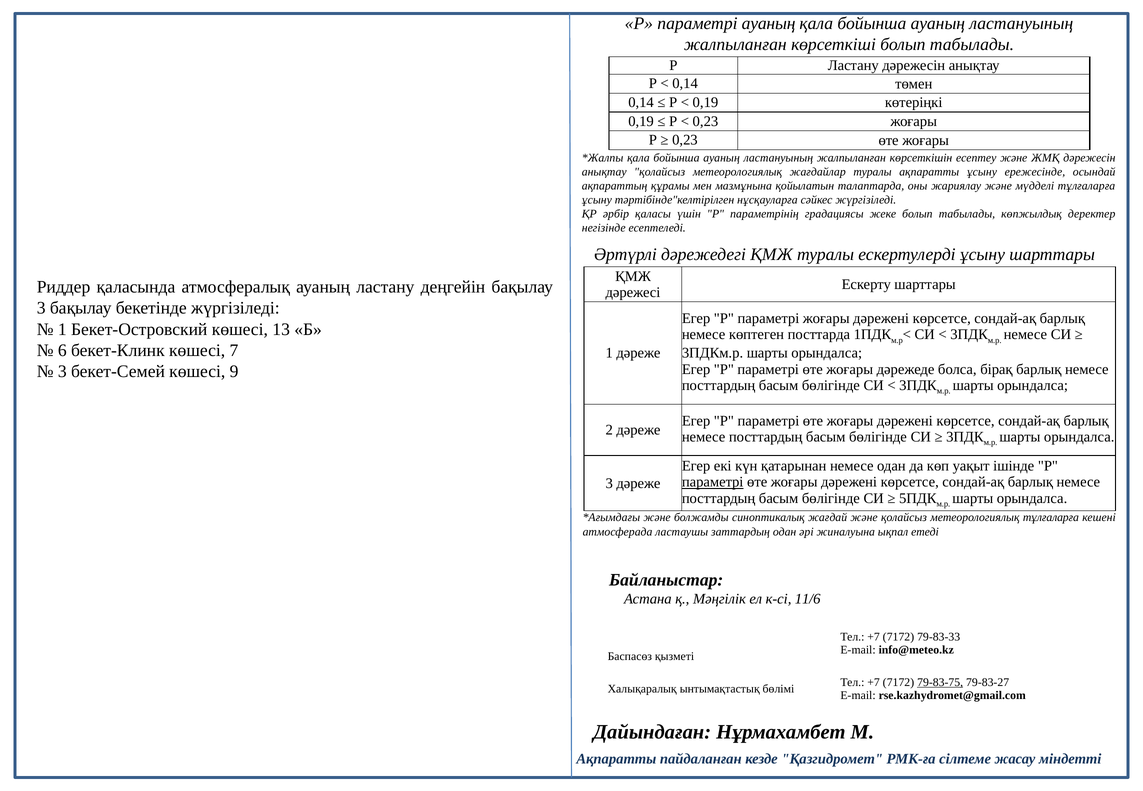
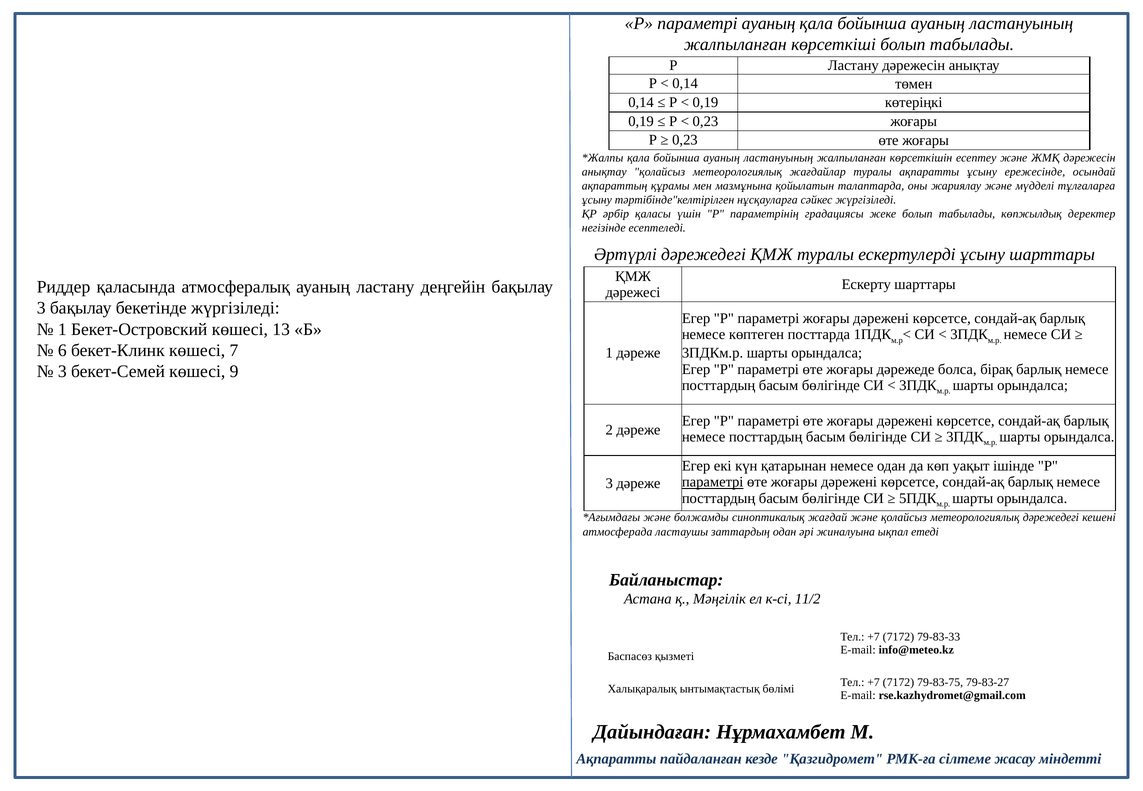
метеорологиялық тұлғаларға: тұлғаларға -> дәрежедегі (1051, 518)
11/6: 11/6 -> 11/2 (808, 599)
79-83-75 underline: present -> none (940, 683)
